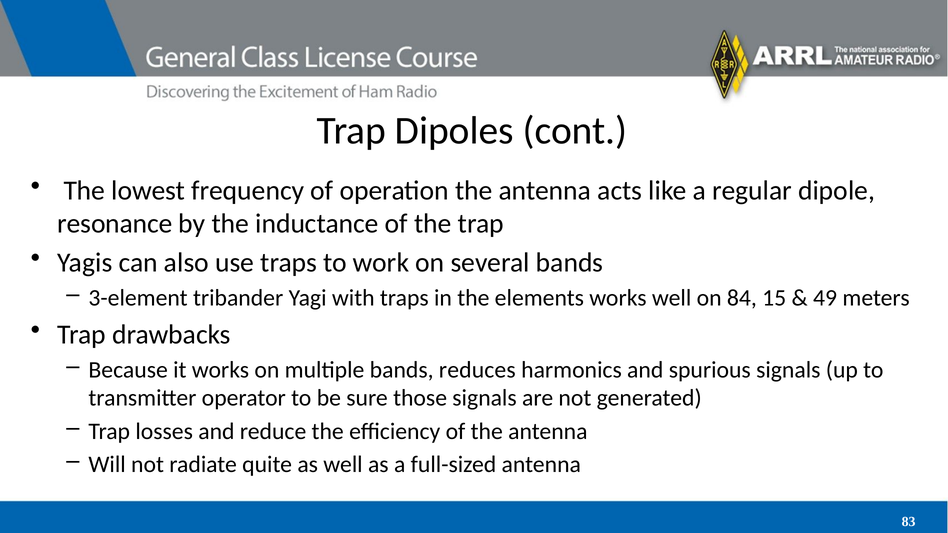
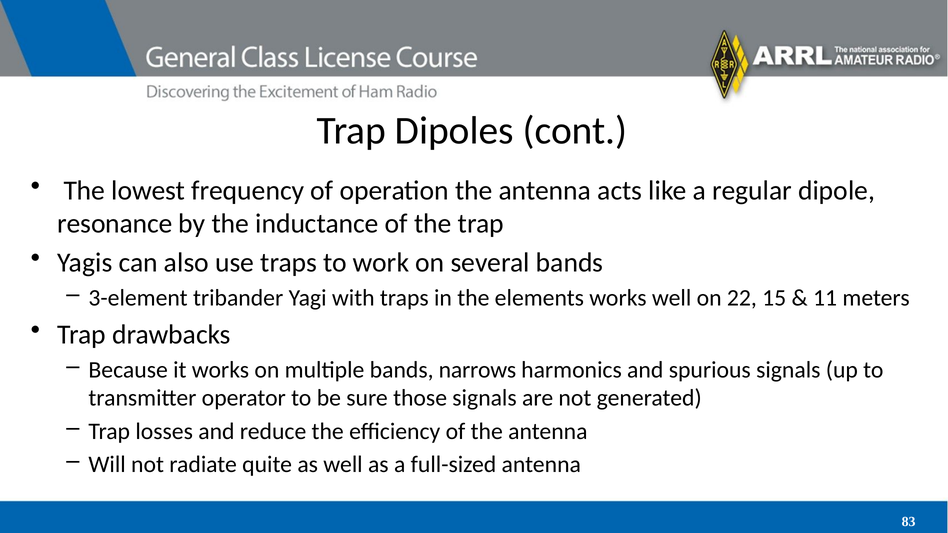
84: 84 -> 22 (742, 298)
49: 49 -> 11 (825, 298)
reduces: reduces -> narrows (477, 370)
